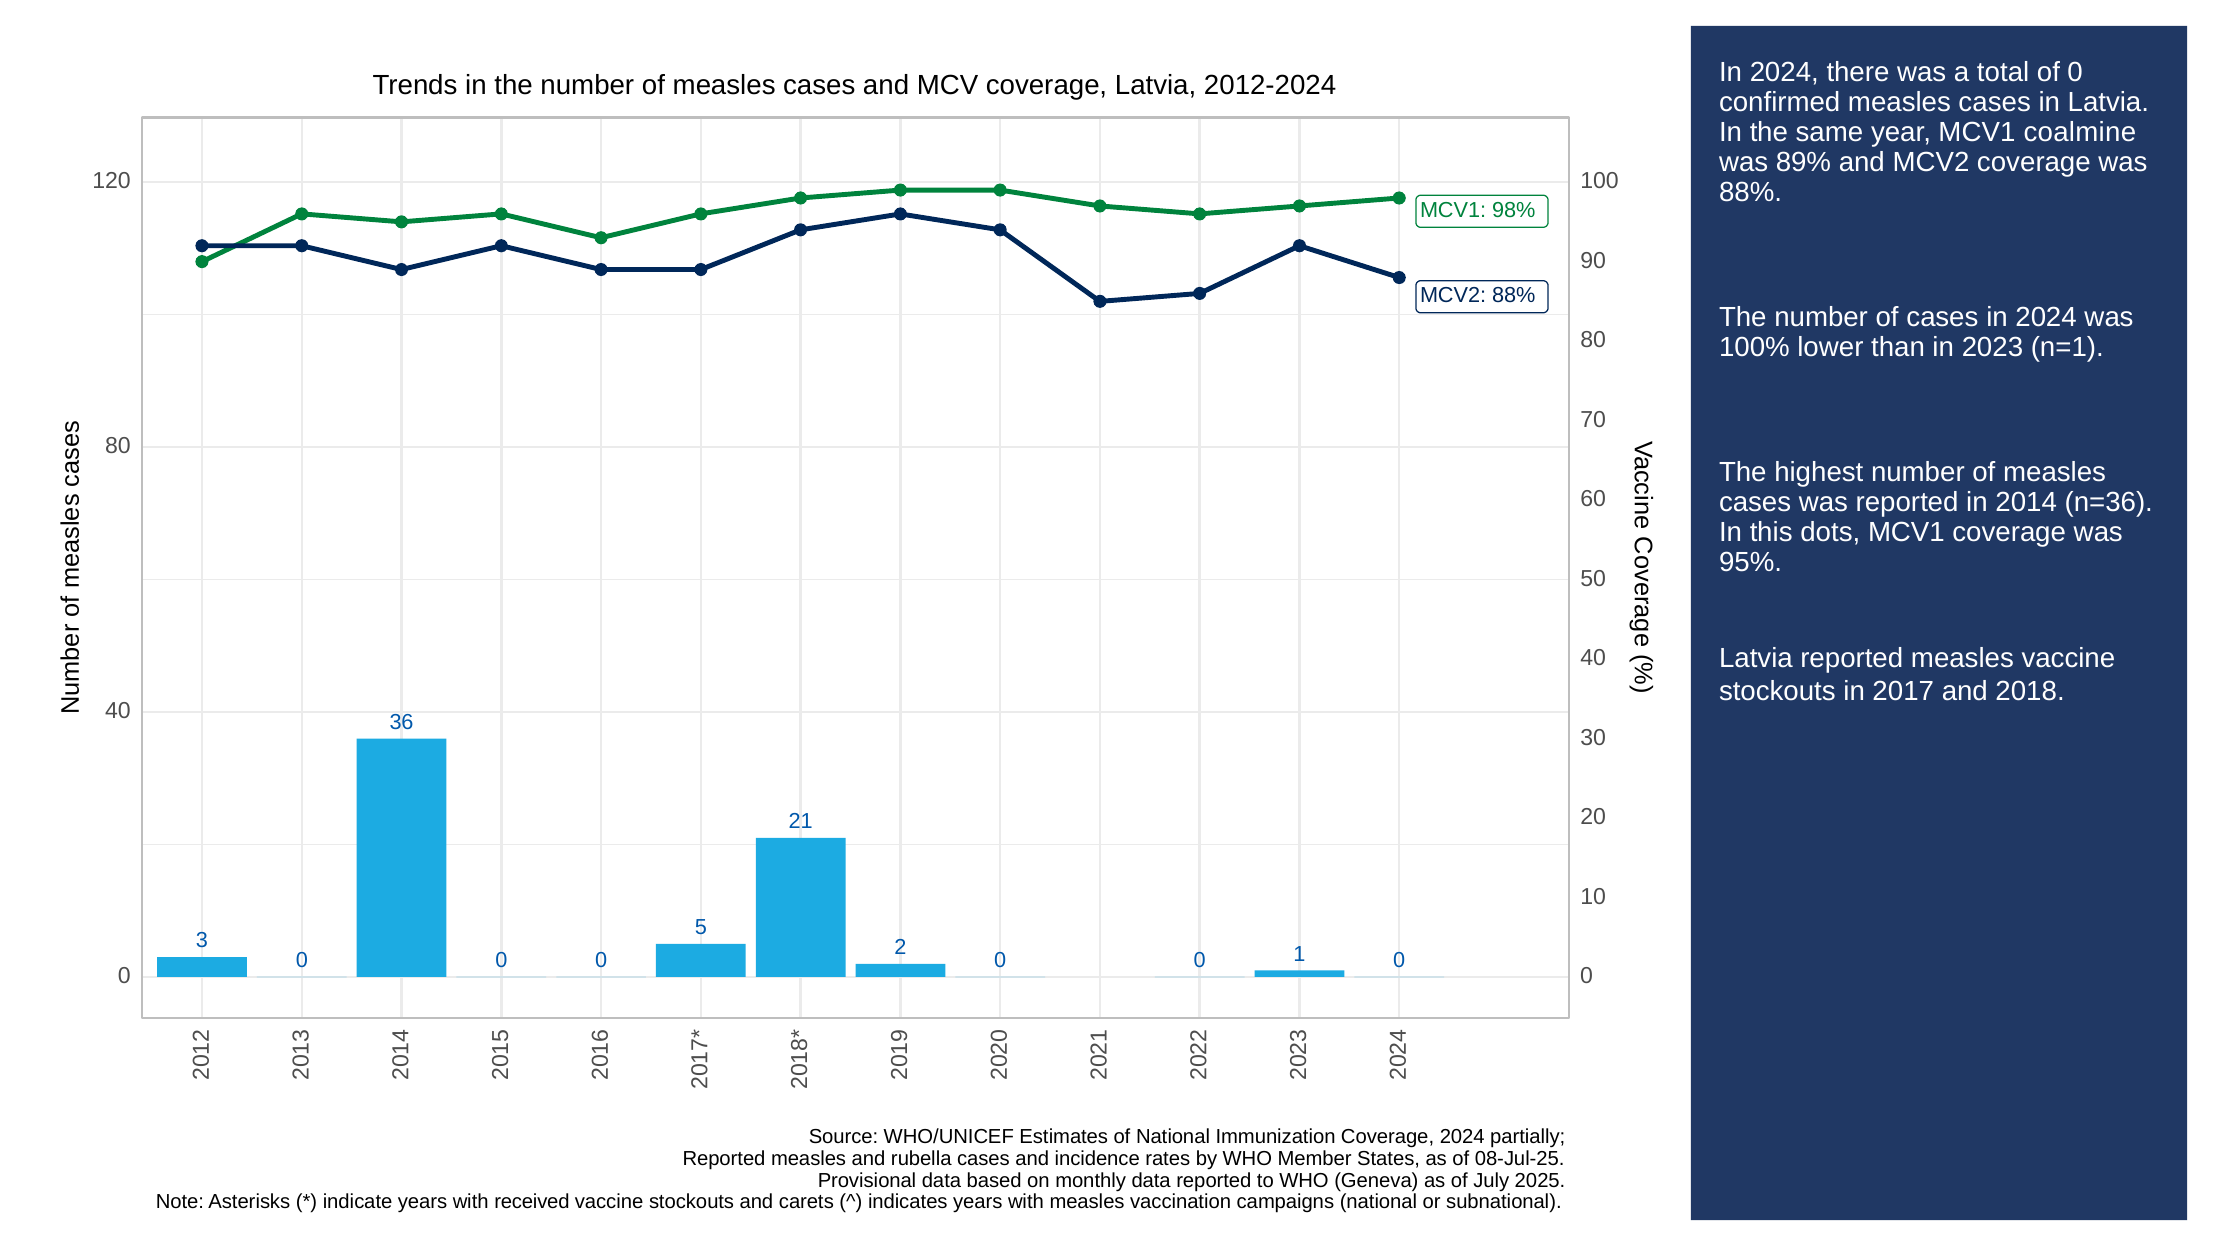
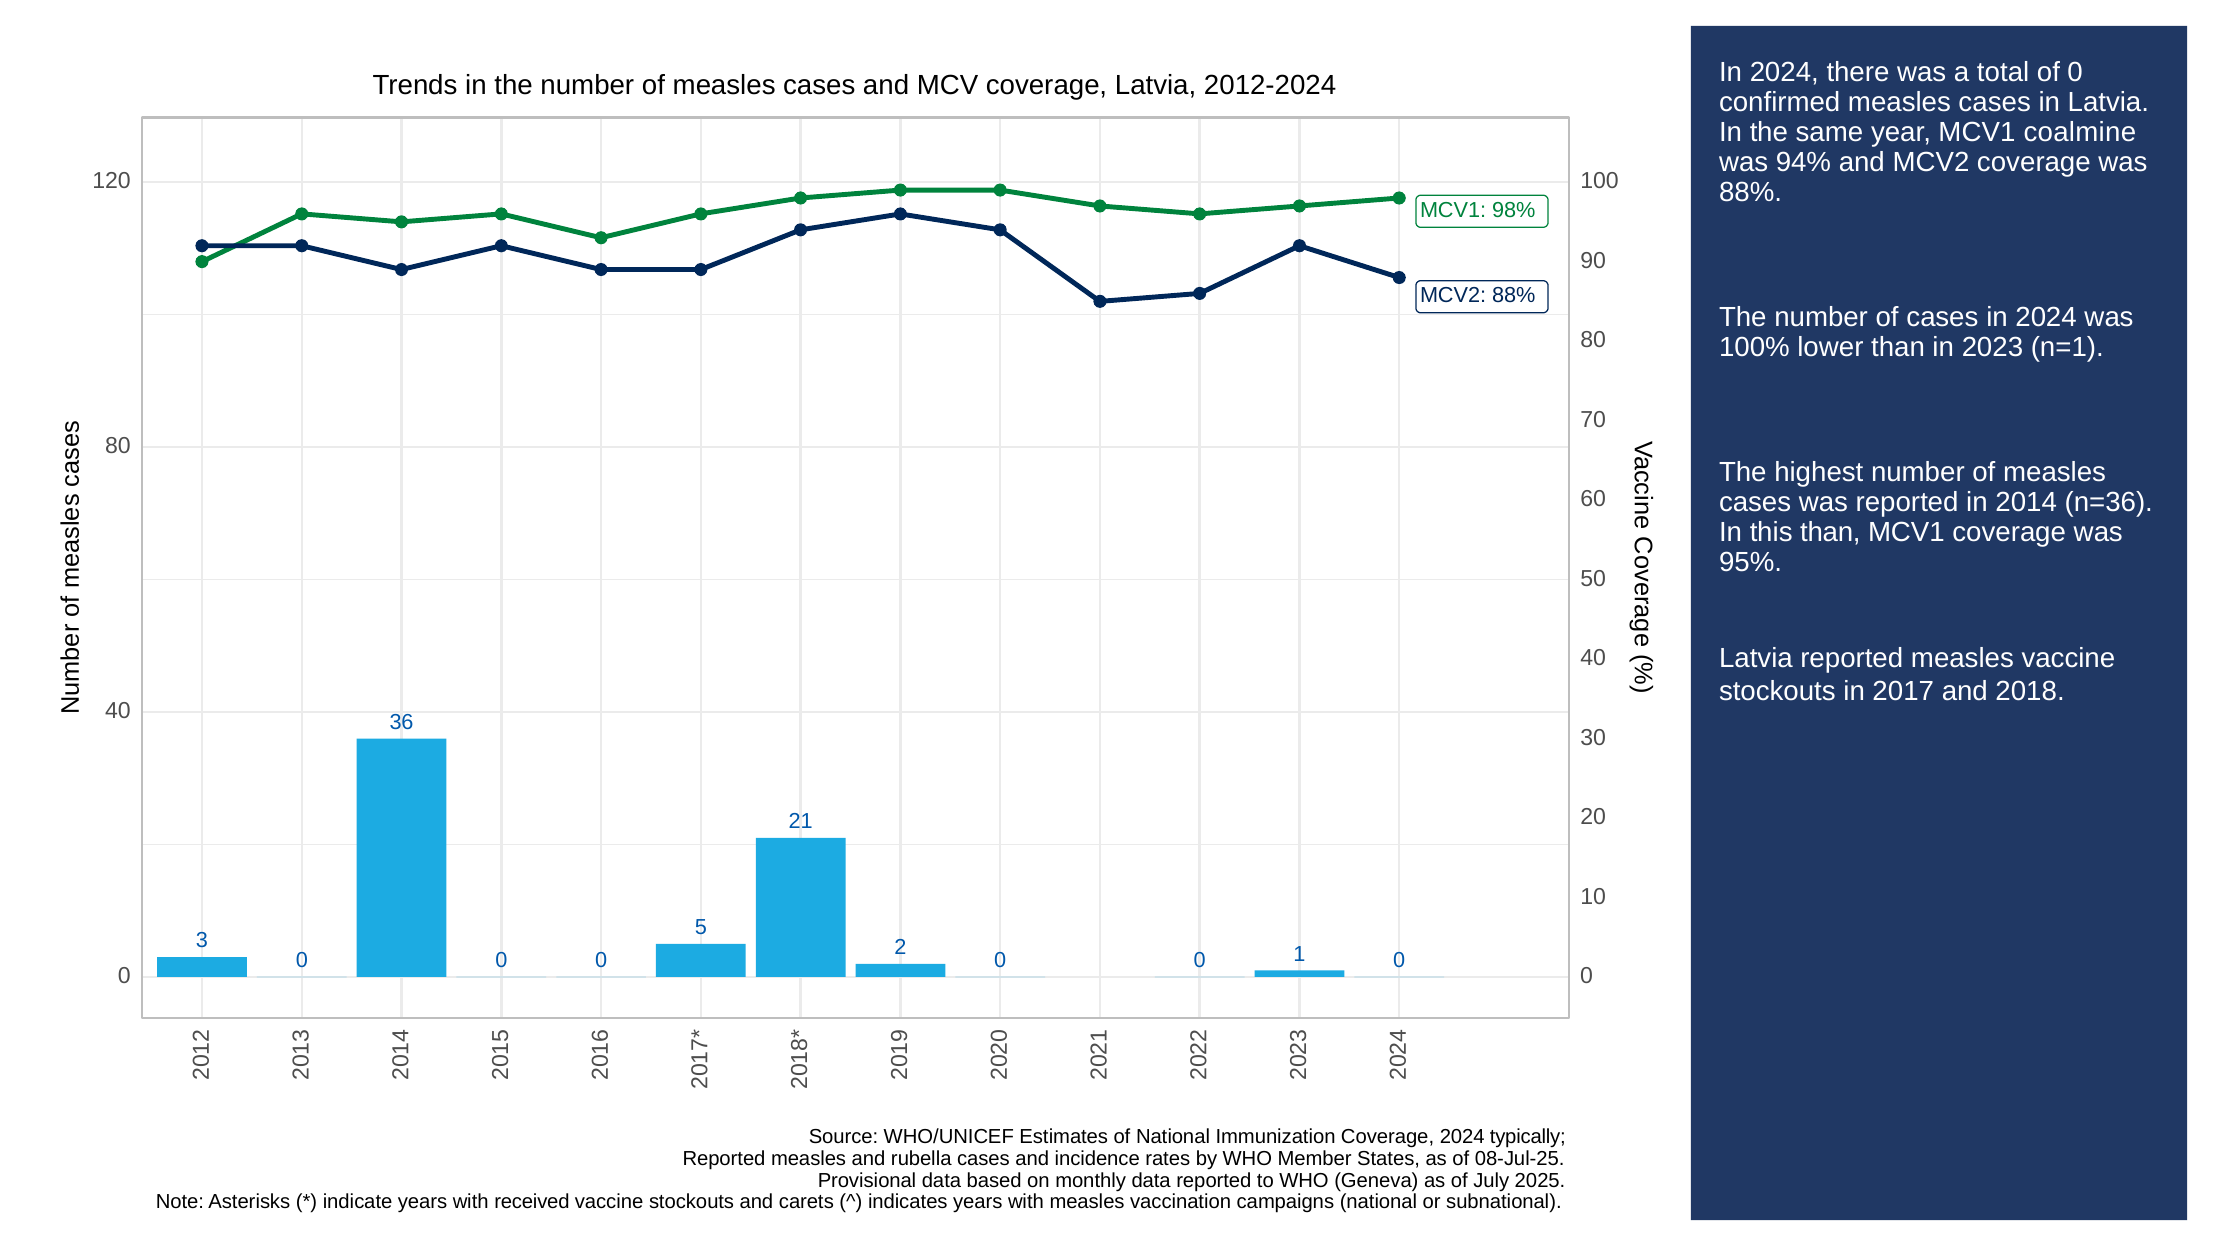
89%: 89% -> 94% (1803, 162)
this dots: dots -> than (1830, 532)
partially: partially -> typically (1528, 1136)
